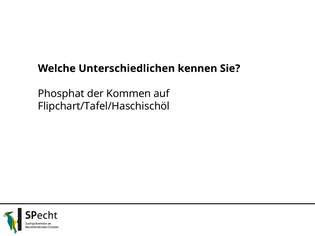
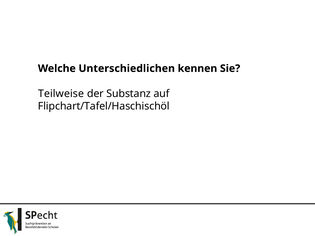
Phosphat: Phosphat -> Teilweise (61, 94)
Kommen: Kommen -> Substanz (129, 94)
